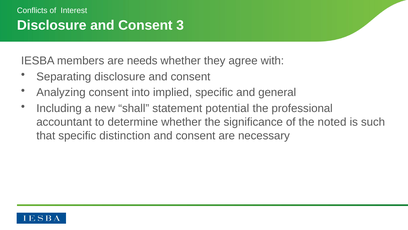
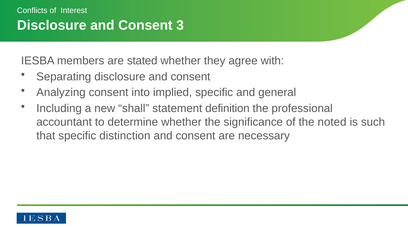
needs: needs -> stated (142, 61)
potential: potential -> definition (227, 108)
